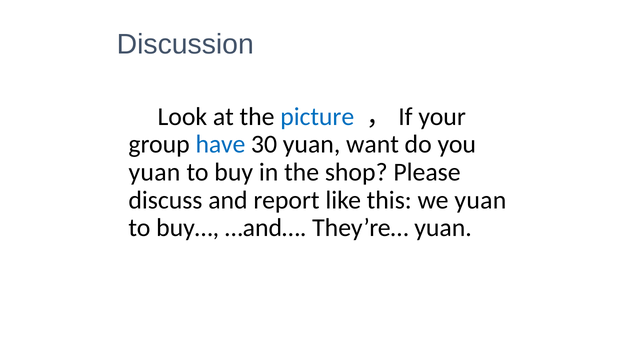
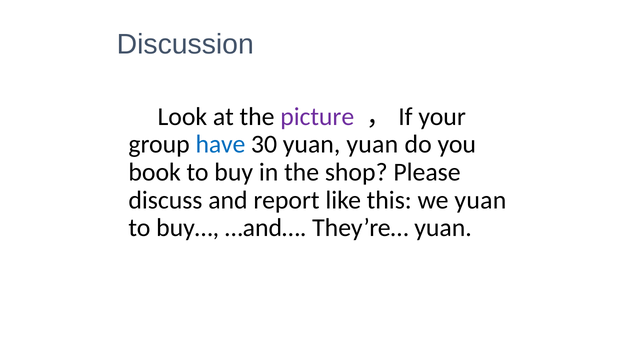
picture colour: blue -> purple (317, 117)
yuan want: want -> yuan (372, 145)
yuan: yuan -> book (155, 172)
